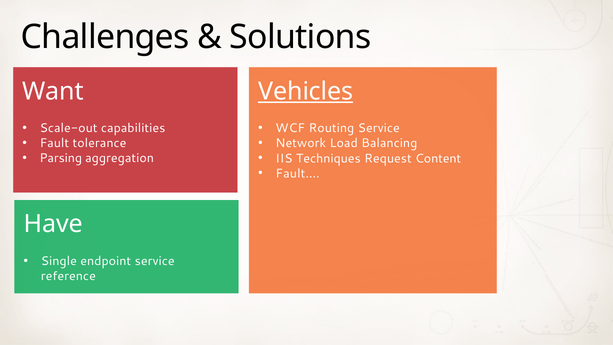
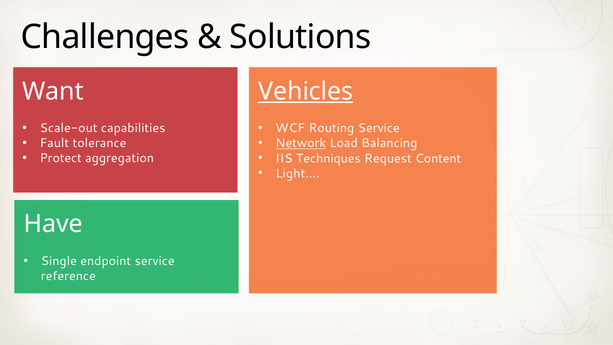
Network underline: none -> present (301, 143)
Parsing: Parsing -> Protect (61, 158)
Fault…: Fault… -> Light… (298, 173)
